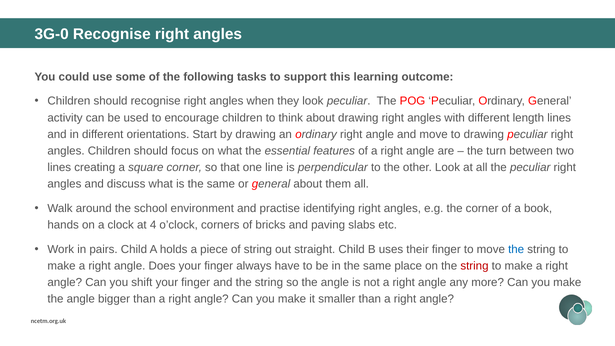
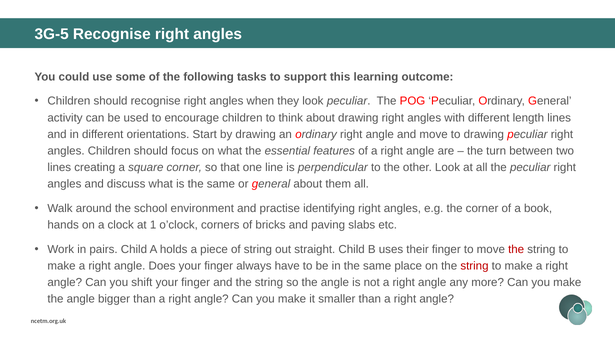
3G-0: 3G-0 -> 3G-5 (52, 34)
4: 4 -> 1 (153, 225)
the colour: blue -> red (516, 249)
